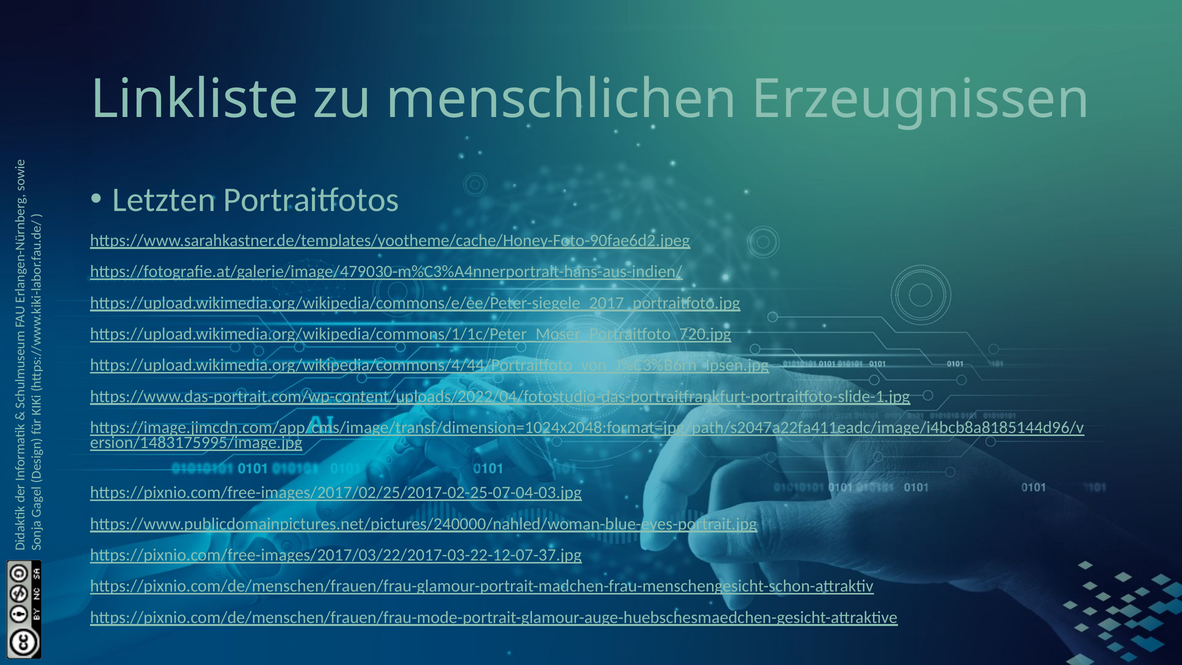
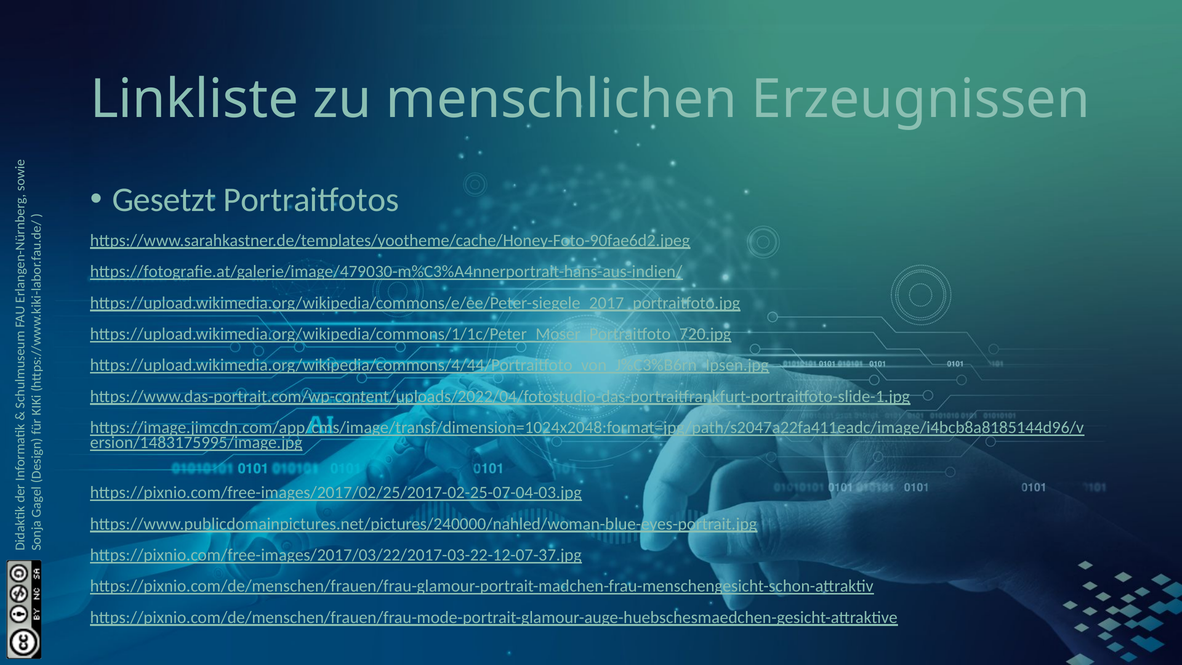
Letzten: Letzten -> Gesetzt (164, 200)
